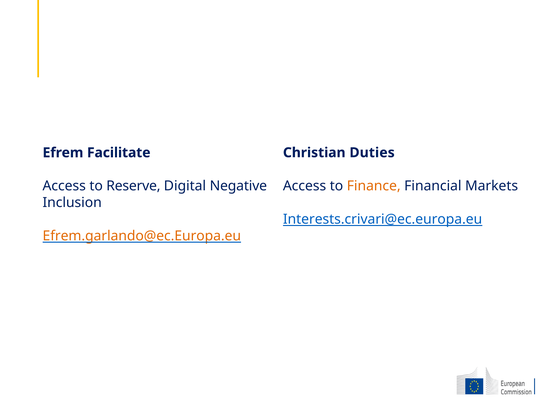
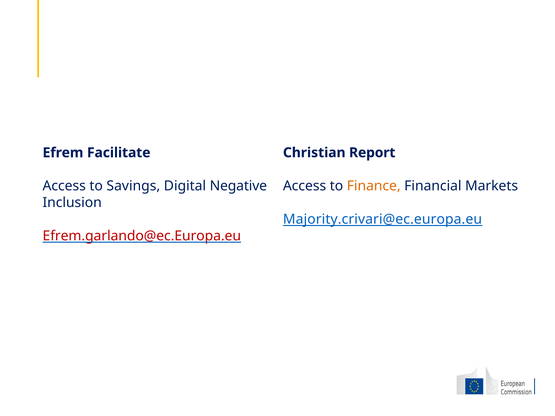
Duties: Duties -> Report (372, 153)
Reserve: Reserve -> Savings (133, 186)
Interests.crivari@ec.europa.eu: Interests.crivari@ec.europa.eu -> Majority.crivari@ec.europa.eu (382, 219)
Efrem.garlando@ec.Europa.eu colour: orange -> red (142, 236)
